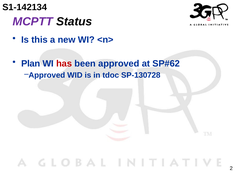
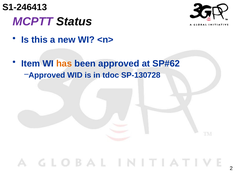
S1-142134: S1-142134 -> S1-246413 (25, 7)
Plan: Plan -> Item (31, 64)
has colour: red -> orange (64, 64)
